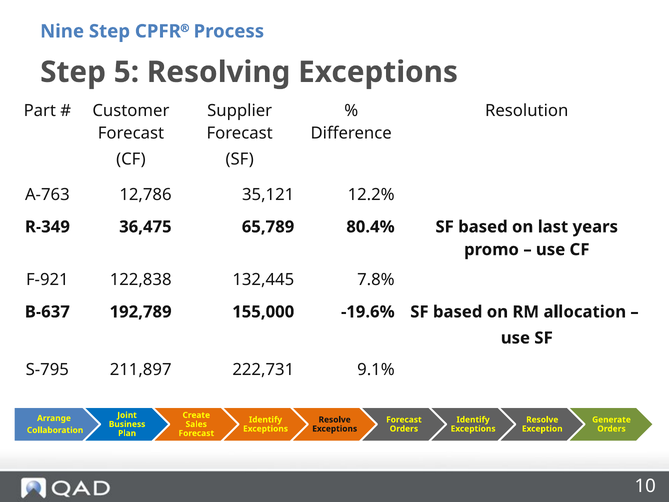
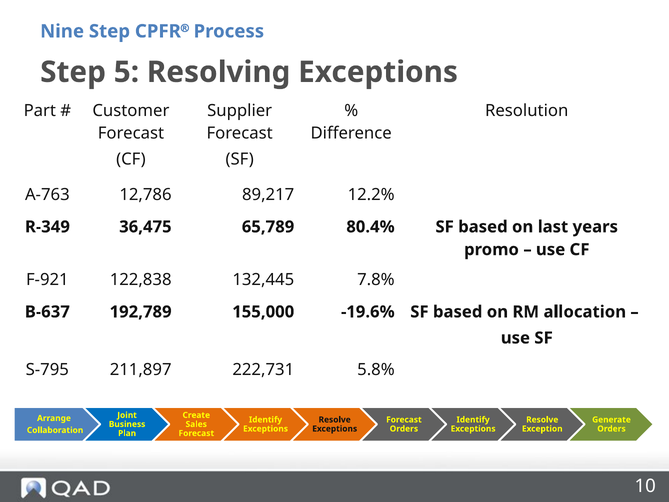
35,121: 35,121 -> 89,217 (268, 195)
9.1%: 9.1% -> 5.8% (376, 369)
